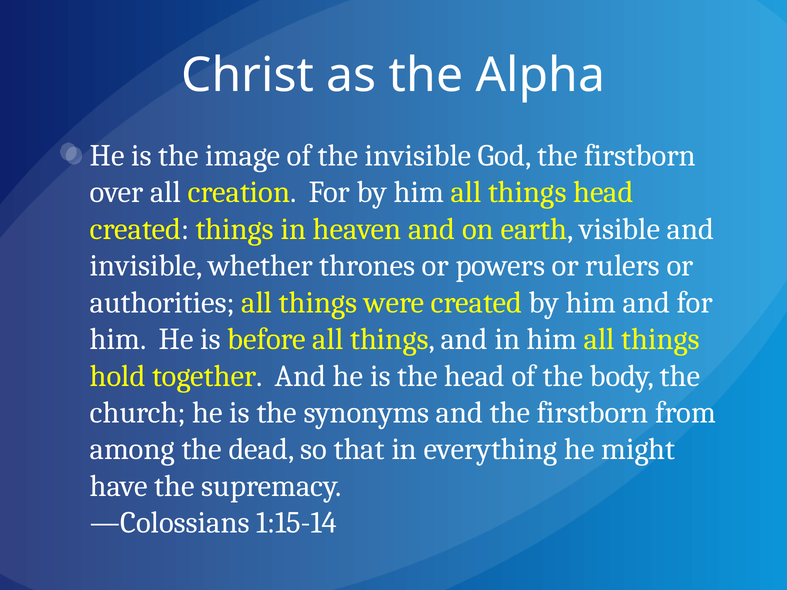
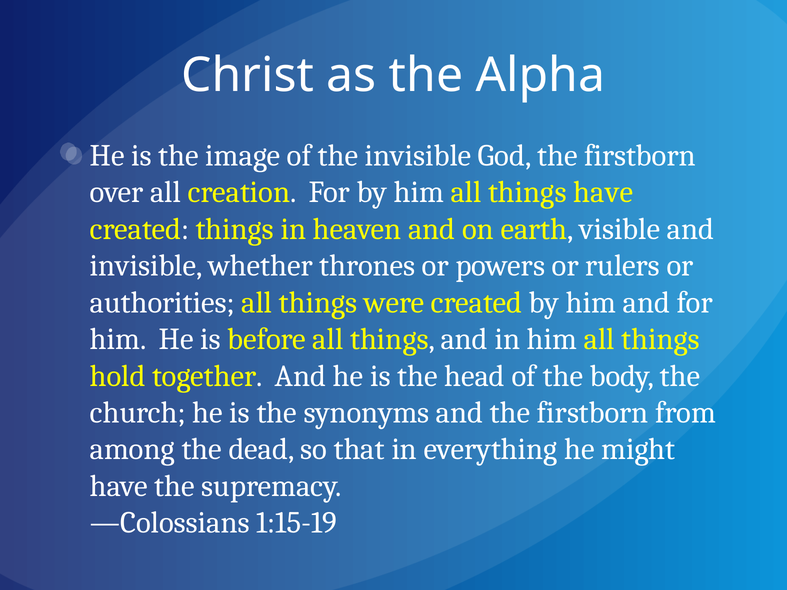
things head: head -> have (603, 192)
1:15-14: 1:15-14 -> 1:15-19 (297, 523)
